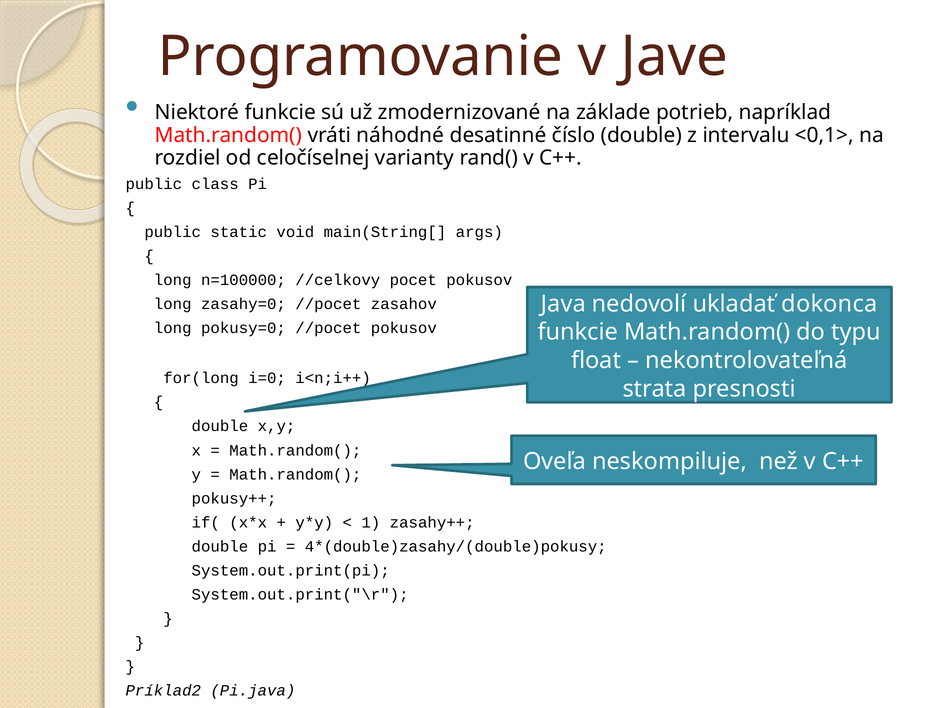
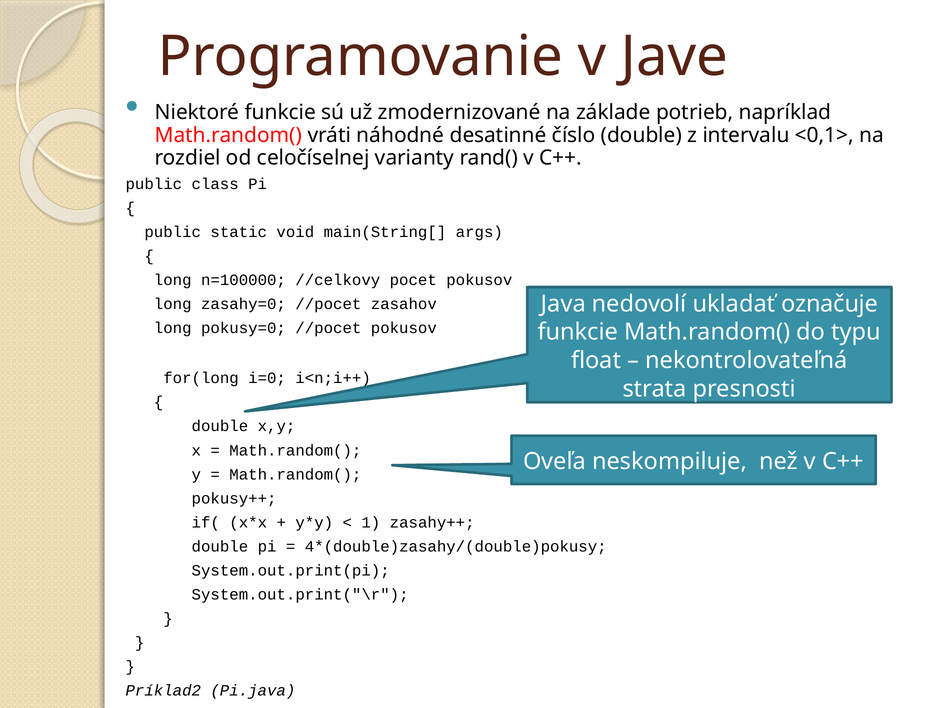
dokonca: dokonca -> označuje (830, 304)
